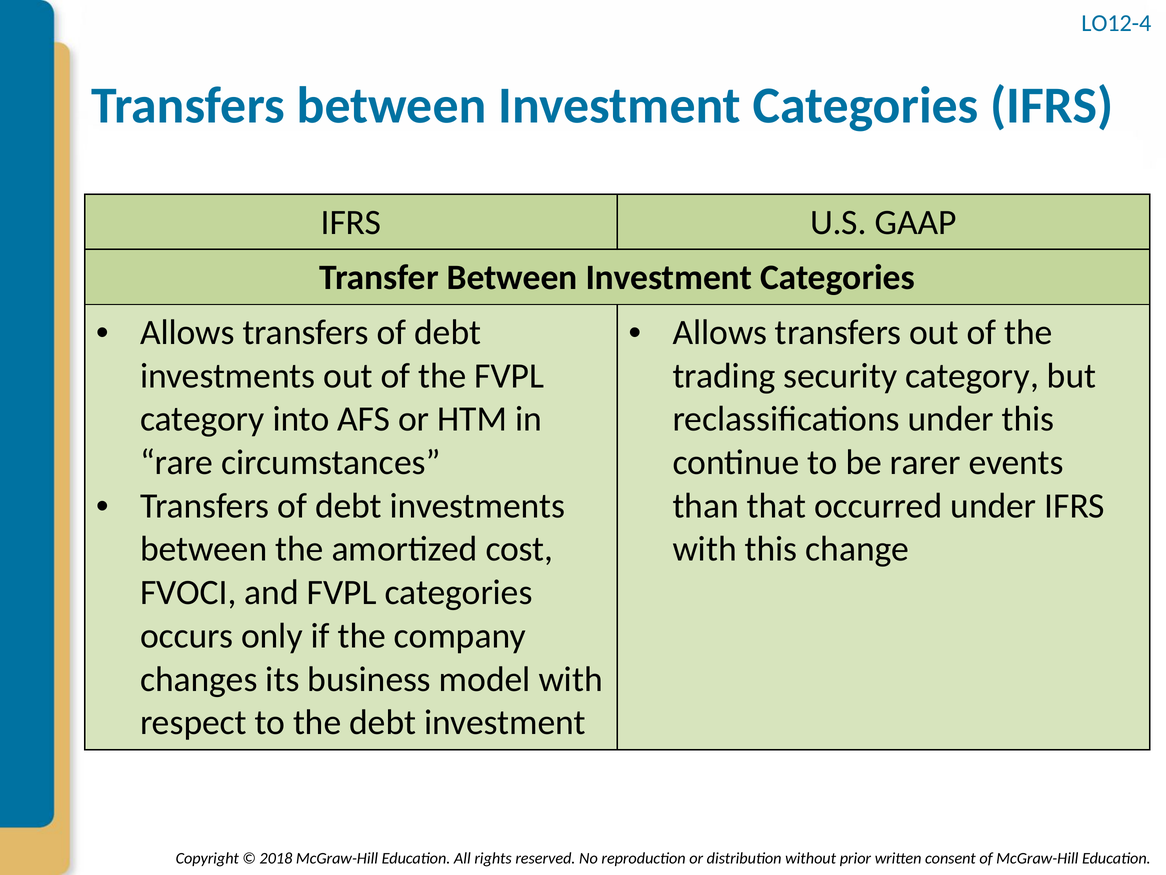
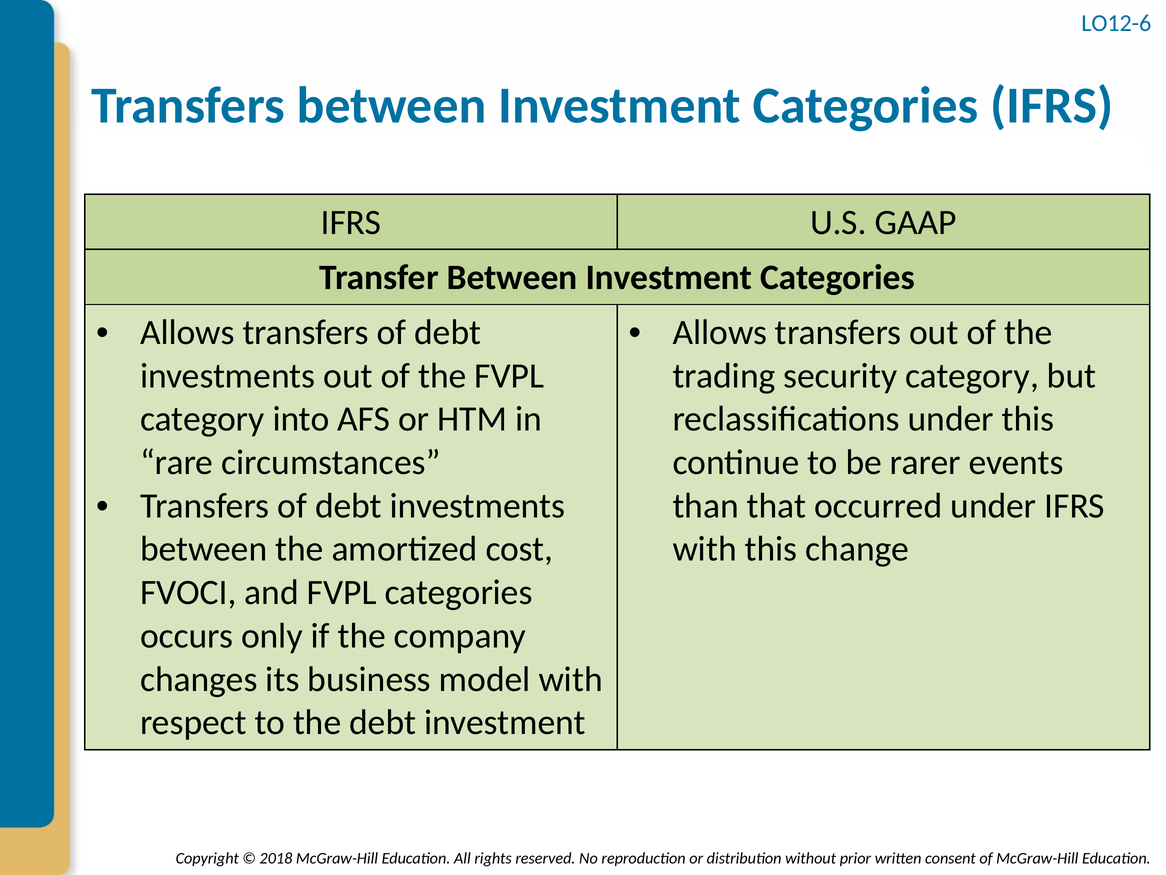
LO12-4: LO12-4 -> LO12-6 (1116, 23)
